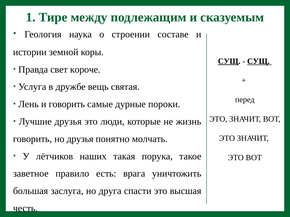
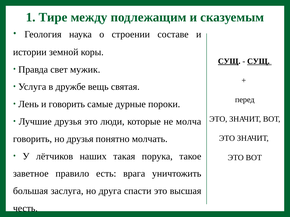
короче: короче -> мужик (85, 70)
жизнь: жизнь -> молча (189, 122)
